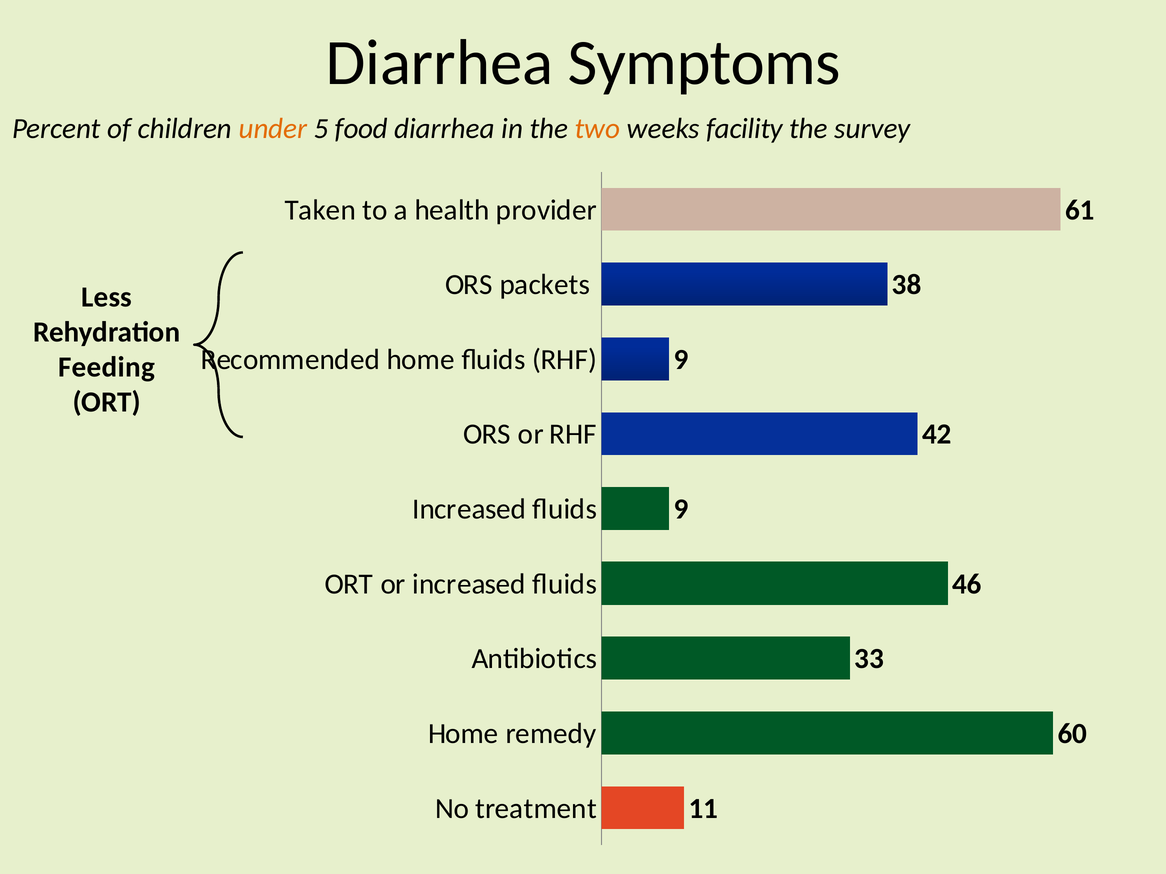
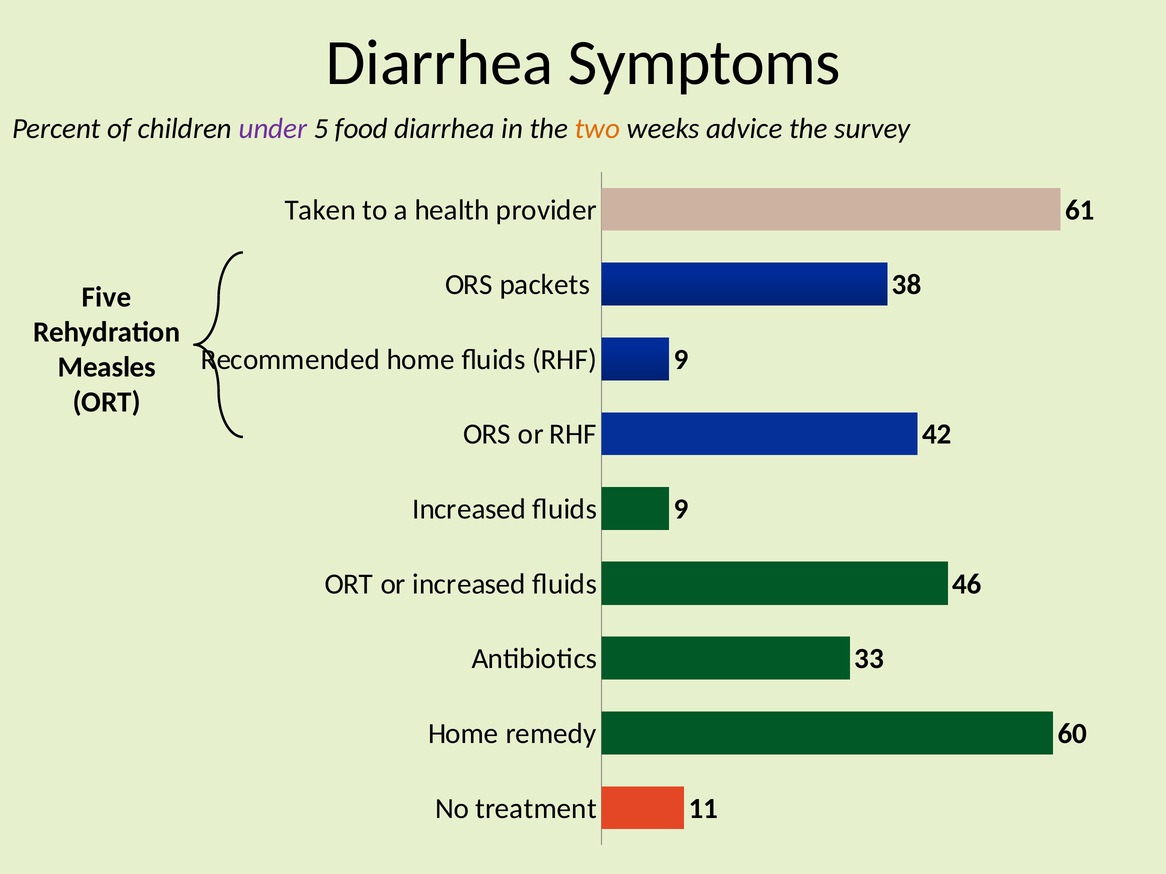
under colour: orange -> purple (273, 129)
facility: facility -> advice (744, 129)
Less: Less -> Five (107, 297)
Feeding: Feeding -> Measles (107, 367)
